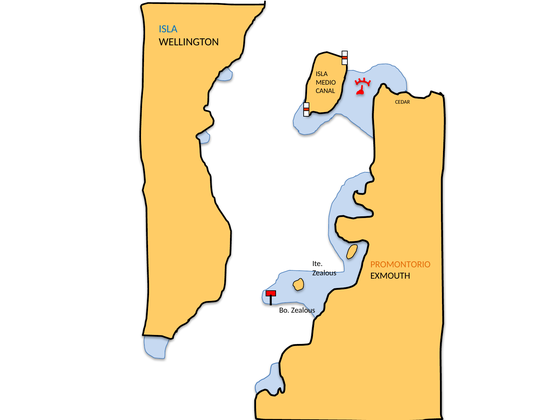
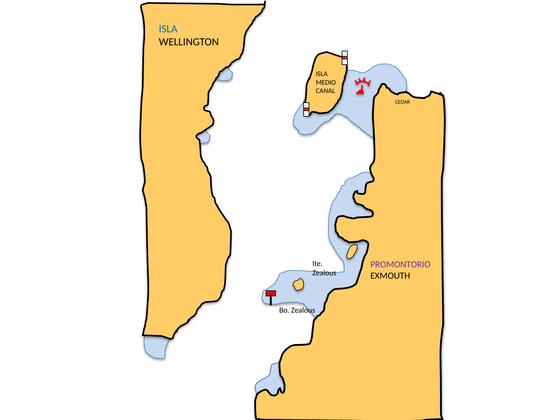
PROMONTORIO colour: orange -> purple (400, 264)
